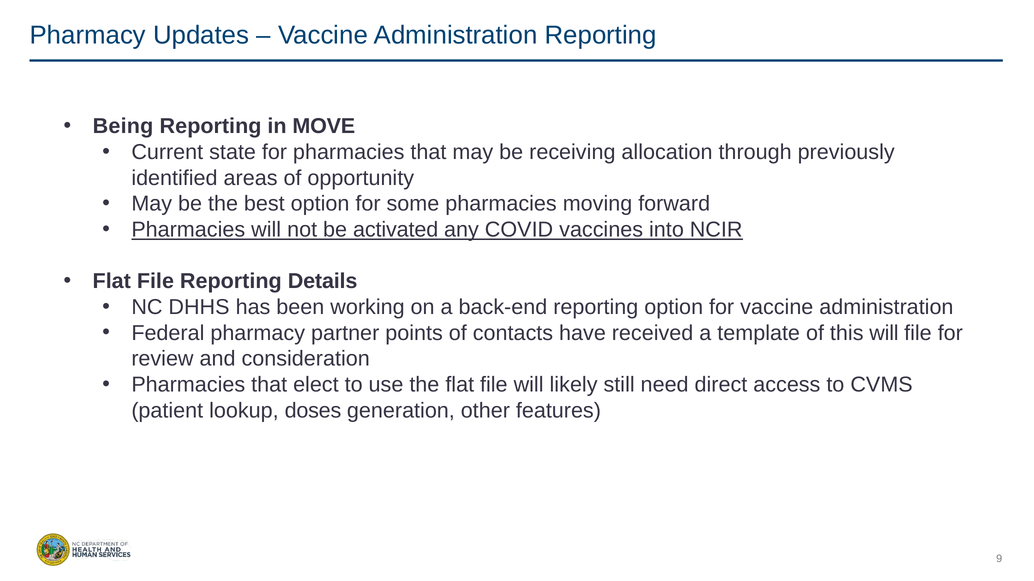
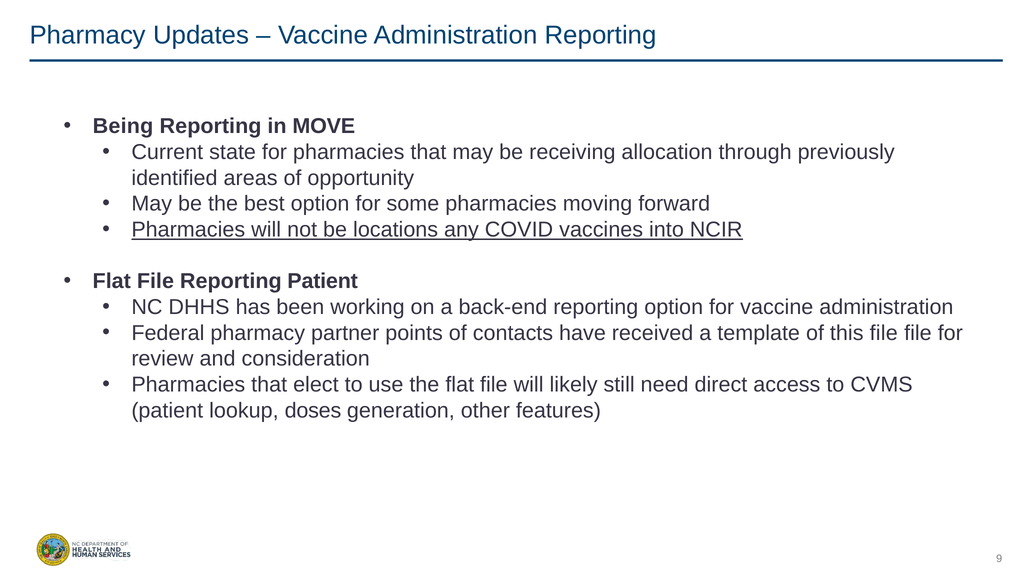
activated: activated -> locations (396, 230)
Reporting Details: Details -> Patient (323, 282)
this will: will -> file (884, 333)
